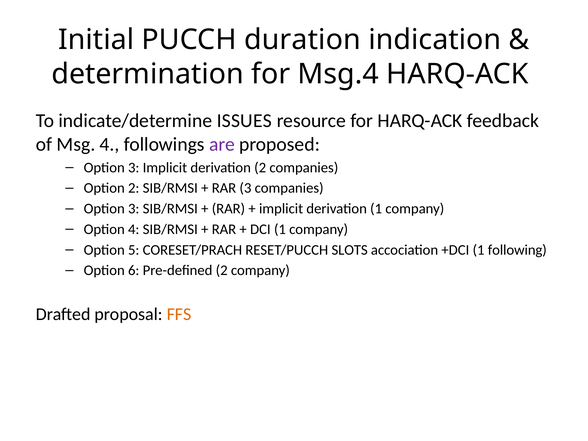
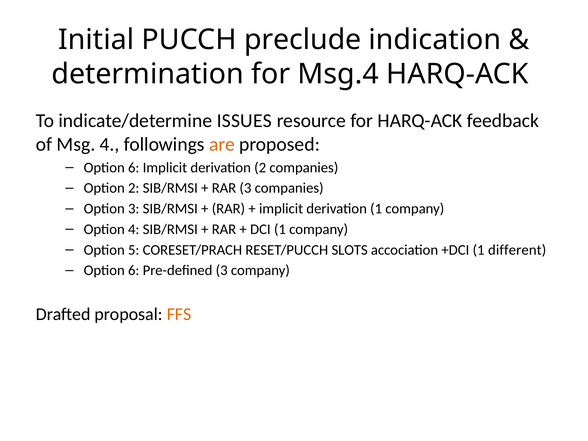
duration: duration -> preclude (303, 40)
are colour: purple -> orange (222, 144)
3: 3 -> 6 (134, 167)
following: following -> different (517, 250)
Pre-defined 2: 2 -> 3 (222, 270)
